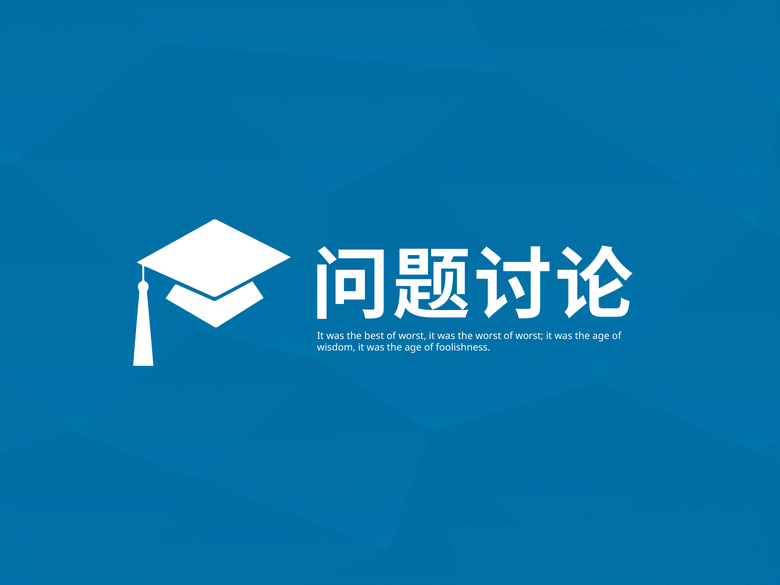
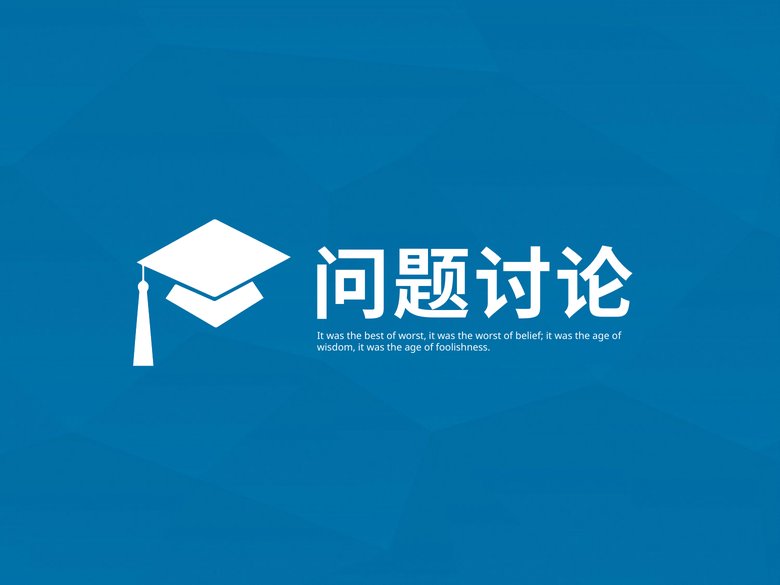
worst of worst: worst -> belief (529, 336)
